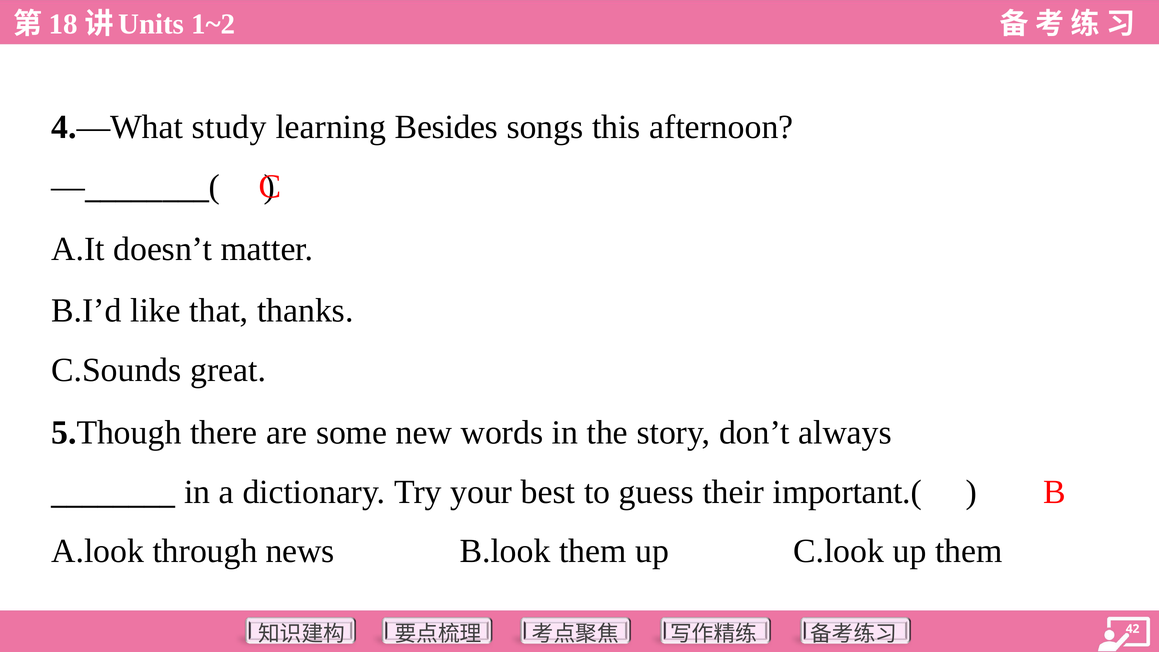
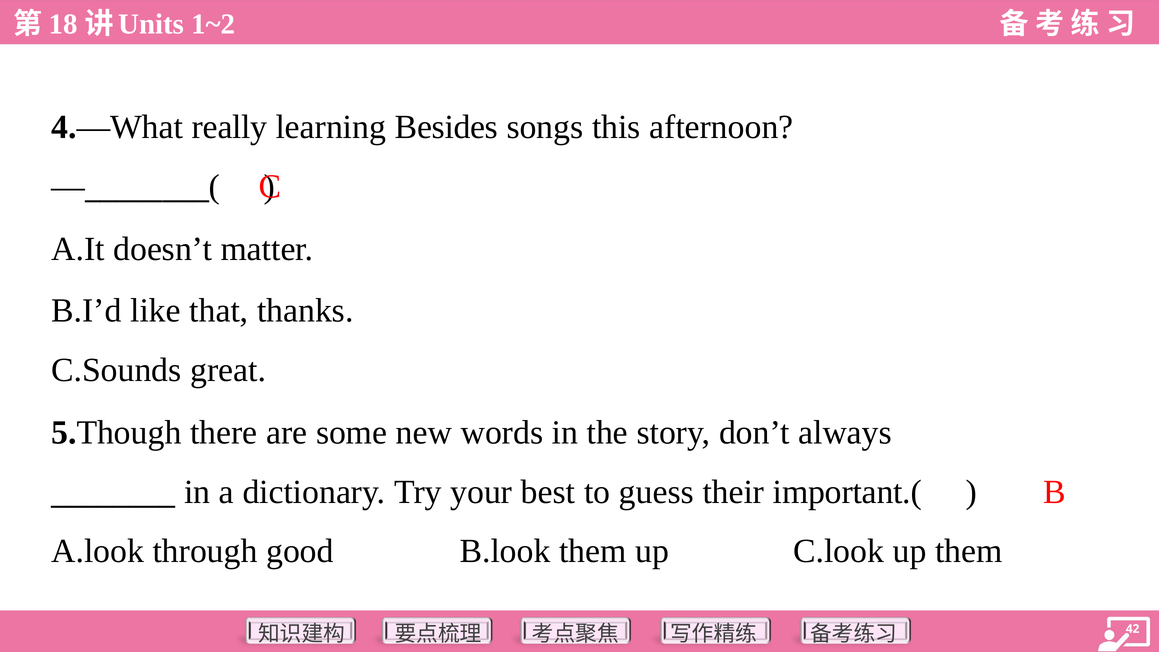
study: study -> really (230, 127)
news: news -> good (300, 551)
